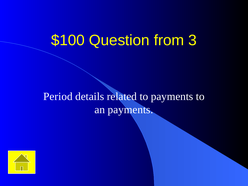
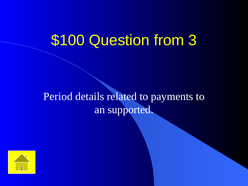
an payments: payments -> supported (131, 110)
